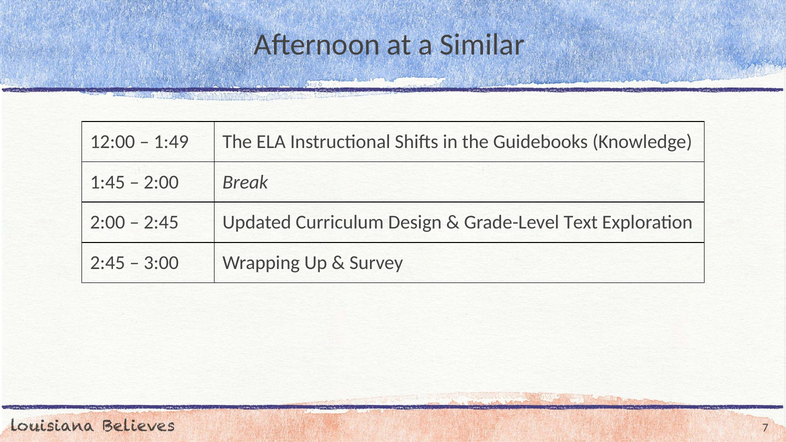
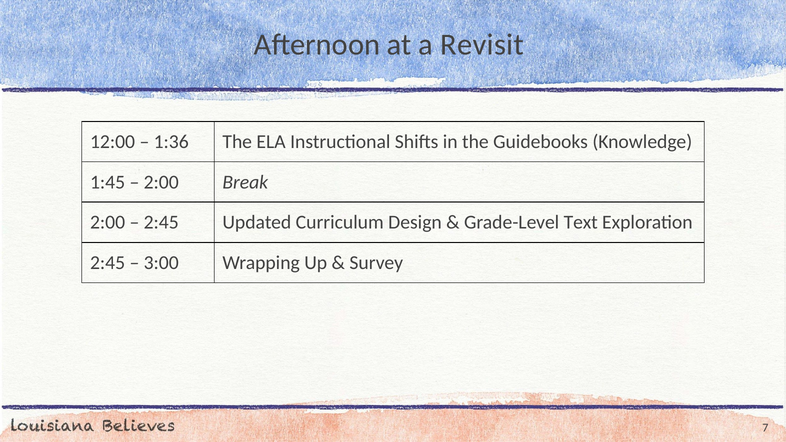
Similar: Similar -> Revisit (482, 45)
1:49: 1:49 -> 1:36 (171, 142)
